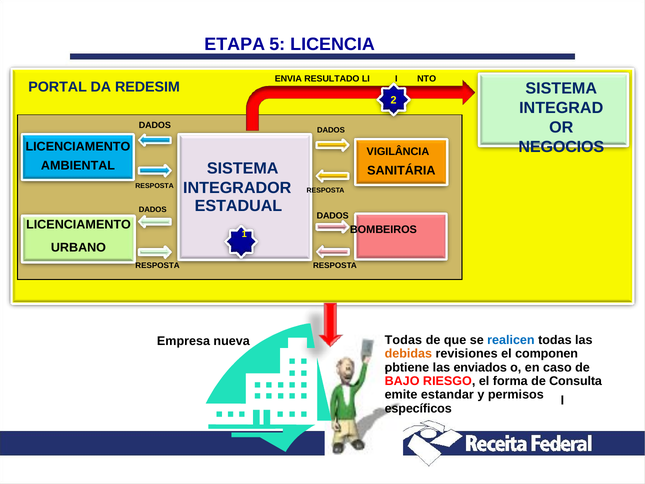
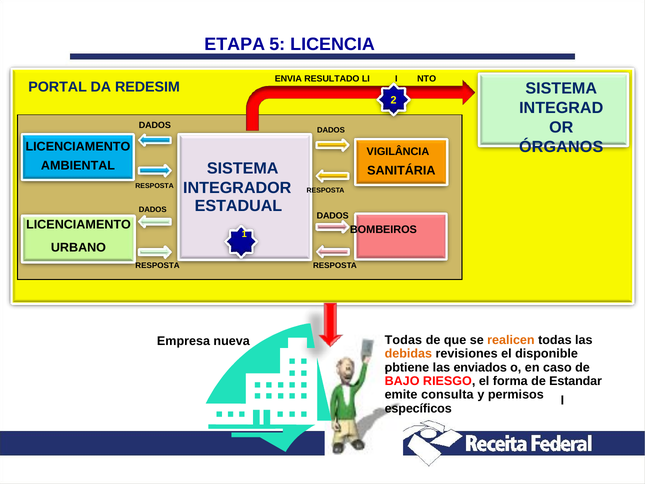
NEGOCIOS: NEGOCIOS -> ÓRGANOS (561, 147)
realicen colour: blue -> orange (511, 340)
componen: componen -> disponible (547, 354)
Consulta: Consulta -> Estandar (576, 381)
estandar: estandar -> consulta (447, 395)
